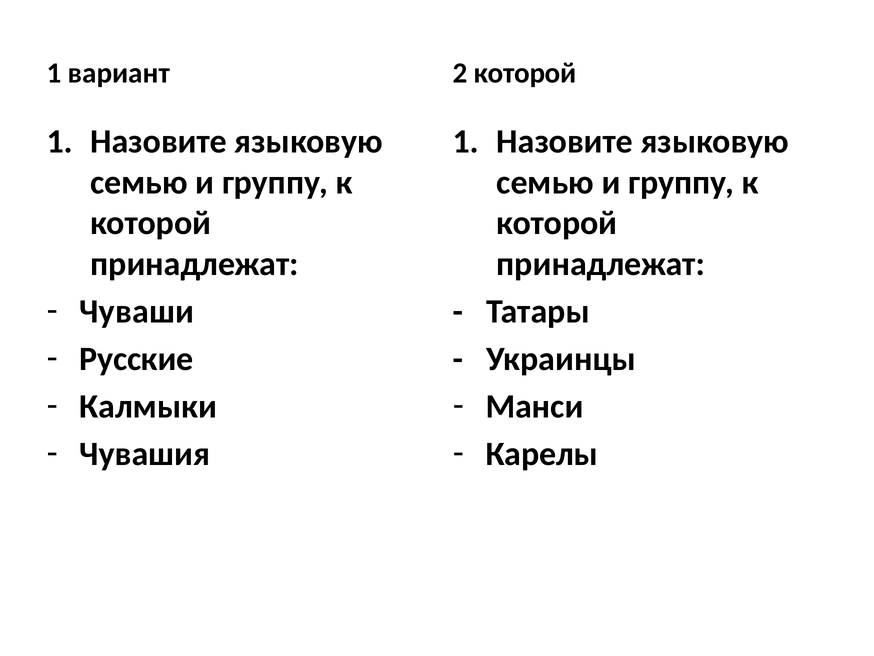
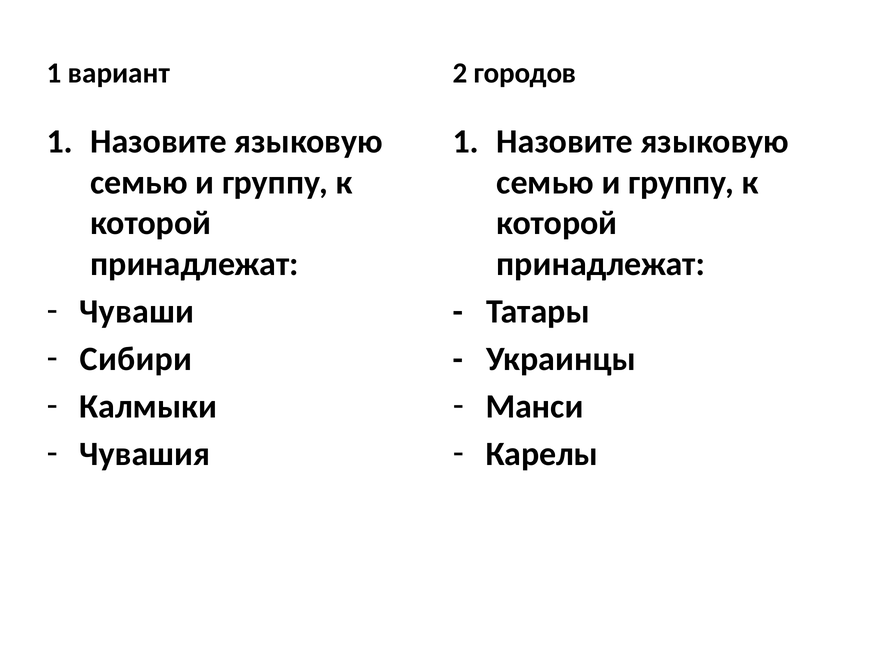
2 которой: которой -> городов (525, 73)
Русские: Русские -> Сибири (136, 359)
